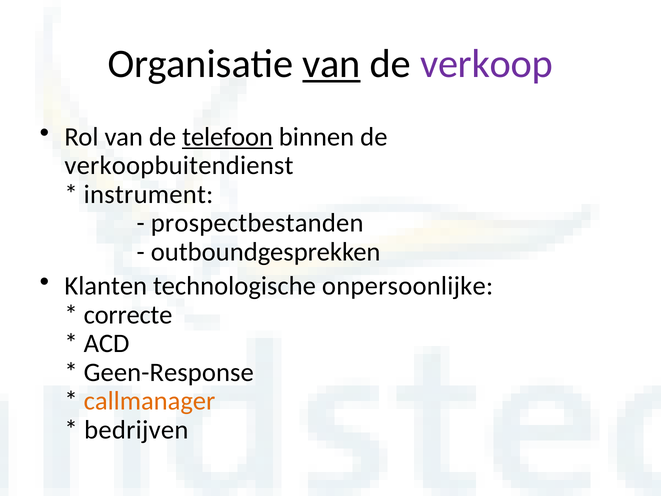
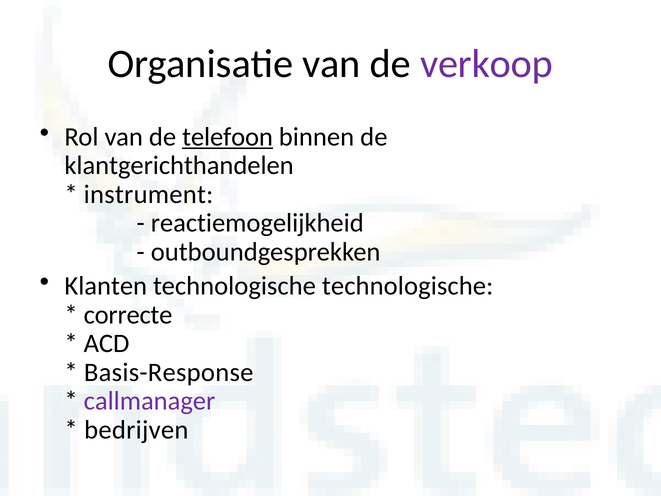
van underline: present -> none (331, 64)
verkoopbuitendienst: verkoopbuitendienst -> klantgerichthandelen (179, 166)
prospectbestanden: prospectbestanden -> reactiemogelijkheid (257, 223)
technologische onpersoonlijke: onpersoonlijke -> technologische (408, 286)
Geen-Response: Geen-Response -> Basis-Response (169, 372)
callmanager colour: orange -> purple (150, 401)
